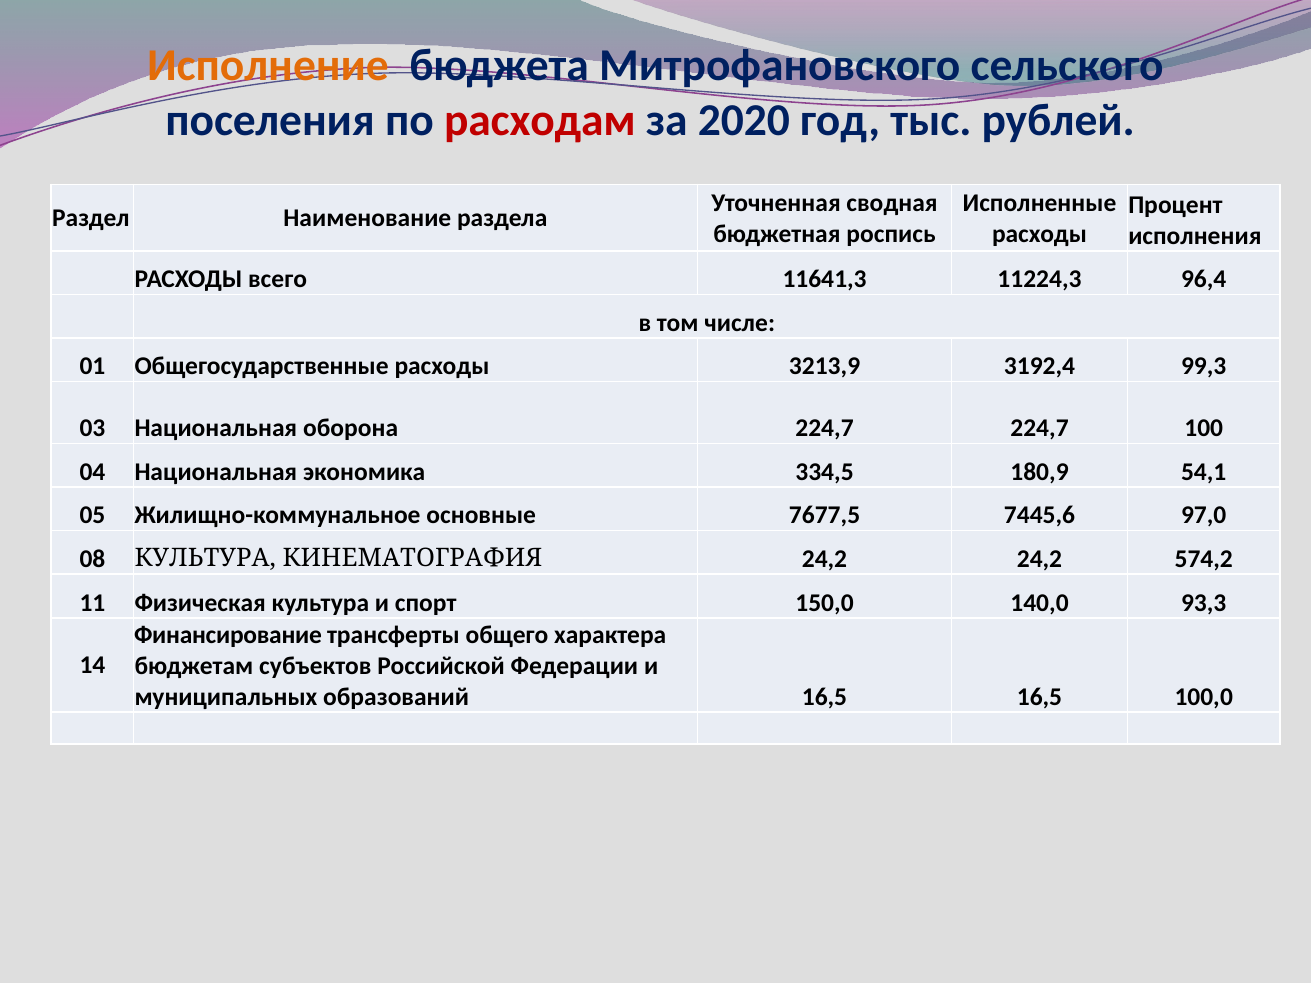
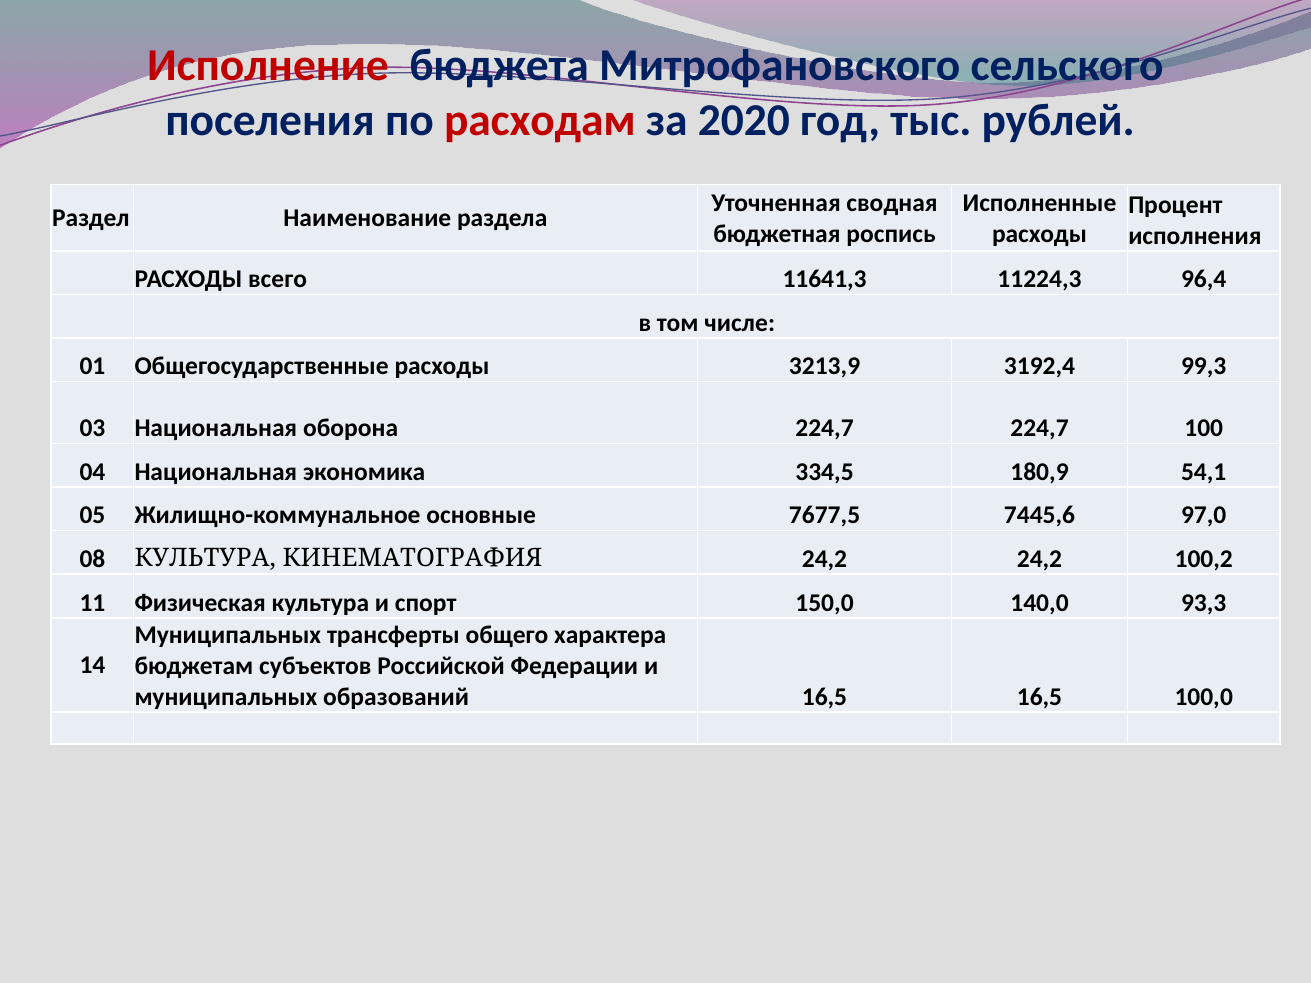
Исполнение colour: orange -> red (268, 65)
574,2: 574,2 -> 100,2 (1204, 559)
Финансирование: Финансирование -> Муниципальных (228, 635)
